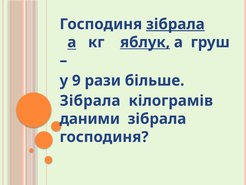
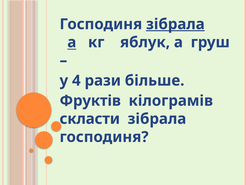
яблук underline: present -> none (145, 42)
9: 9 -> 4 (76, 80)
Зібрала: Зібрала -> Фруктів (90, 100)
даними: даними -> скласти (90, 119)
